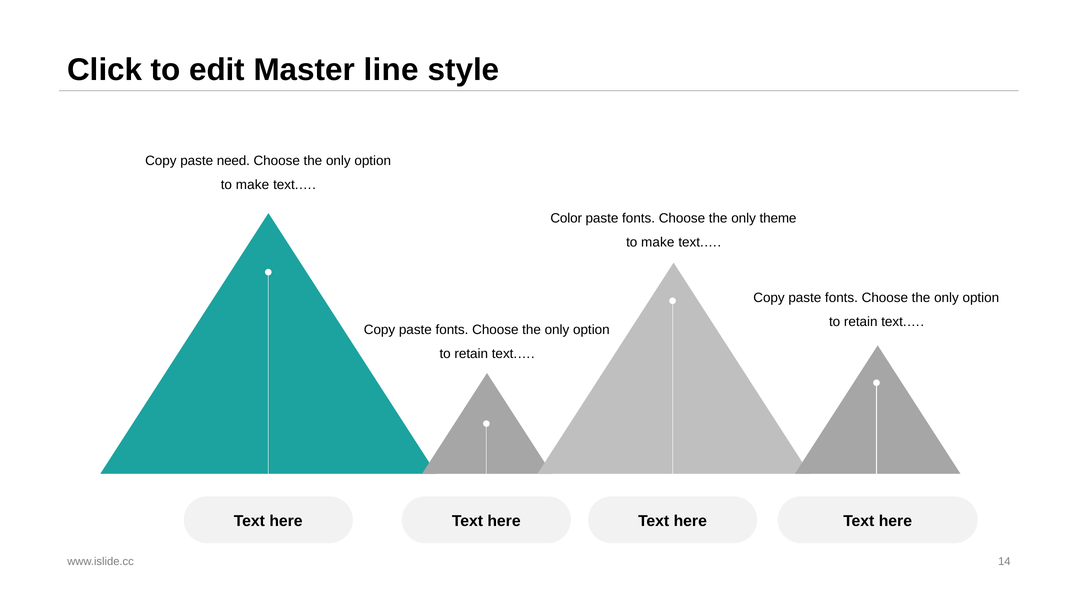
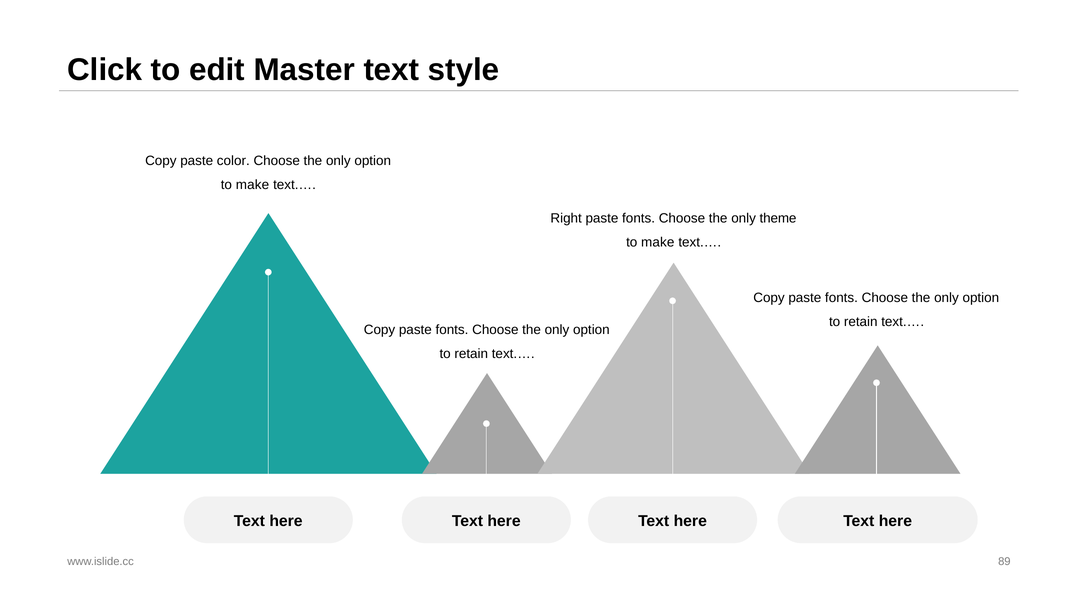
Master line: line -> text (391, 70)
need: need -> color (233, 161)
Color: Color -> Right (566, 218)
14: 14 -> 89 (1004, 562)
